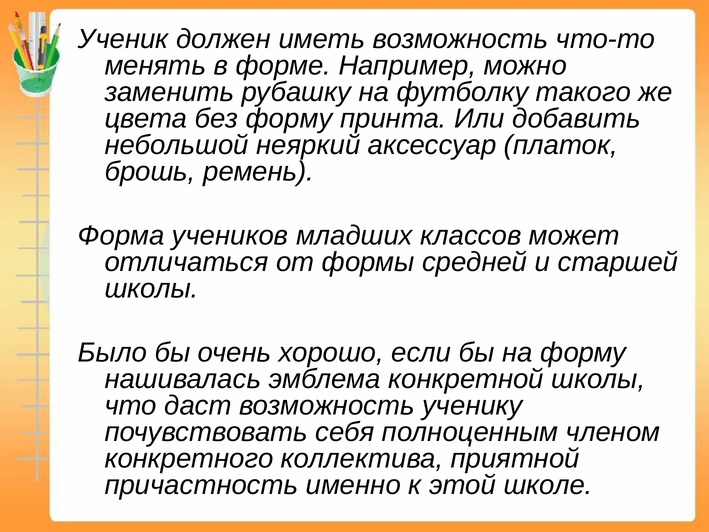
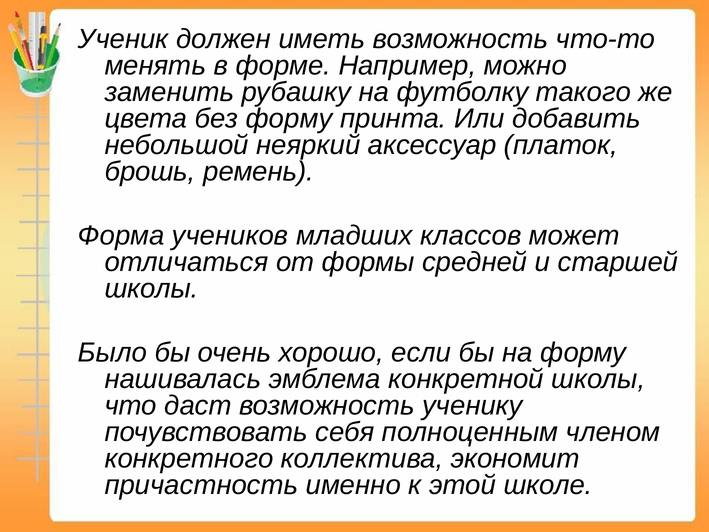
приятной: приятной -> экономит (515, 459)
